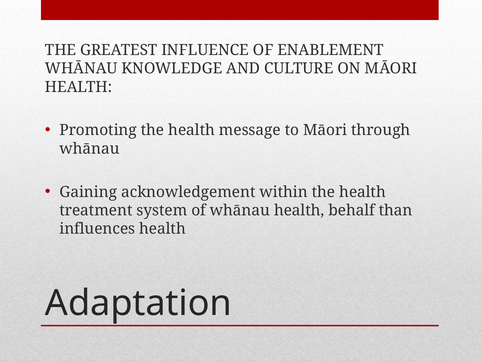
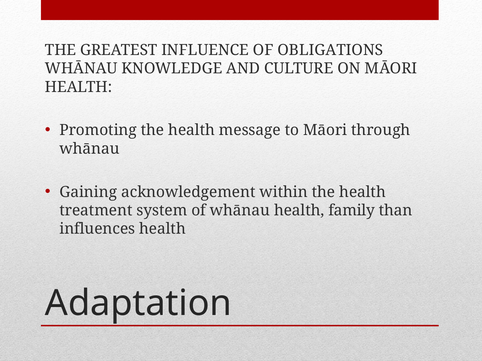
ENABLEMENT: ENABLEMENT -> OBLIGATIONS (330, 50)
behalf: behalf -> family (352, 211)
